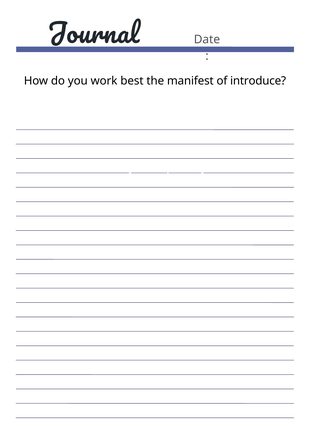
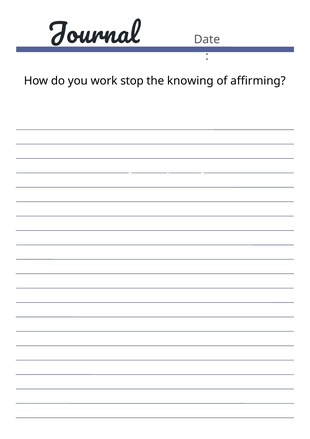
best: best -> stop (132, 81)
manifest: manifest -> knowing (190, 81)
introduce: introduce -> affirming (258, 81)
